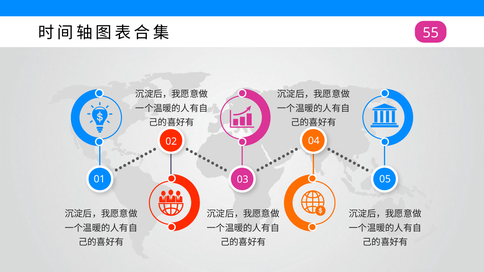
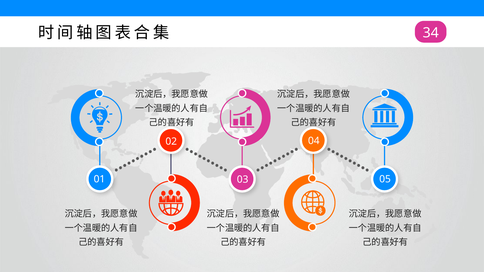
55: 55 -> 34 (431, 33)
